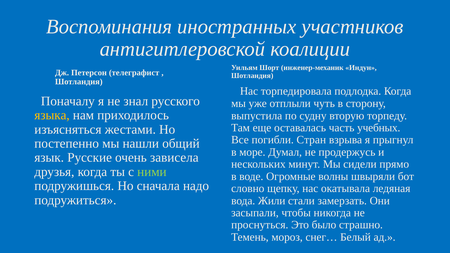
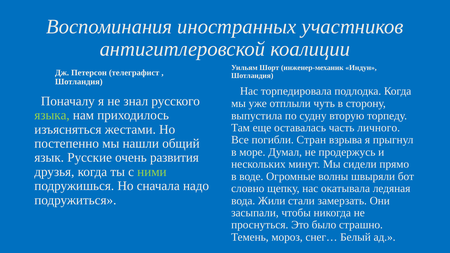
языка colour: yellow -> light green (52, 115)
учебных: учебных -> личного (379, 128)
зависела: зависела -> развития (174, 158)
